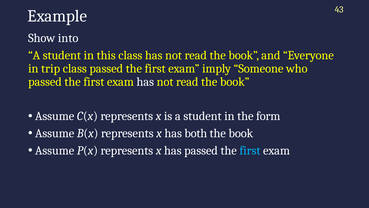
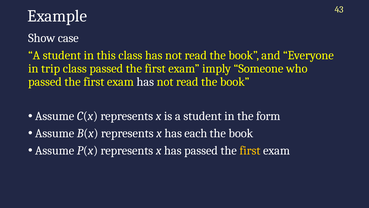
into: into -> case (68, 38)
both: both -> each (196, 133)
first colour: light blue -> yellow (250, 150)
